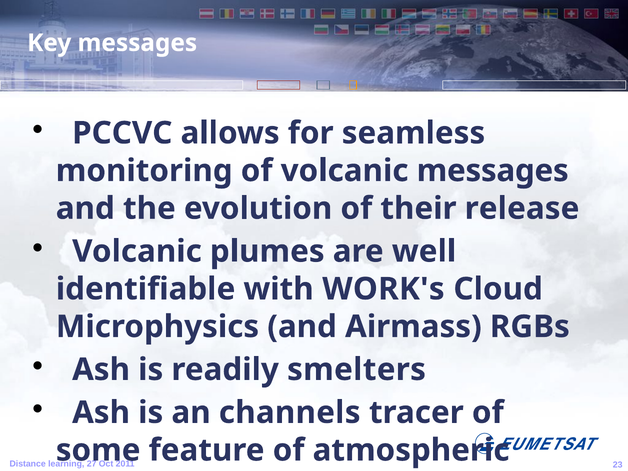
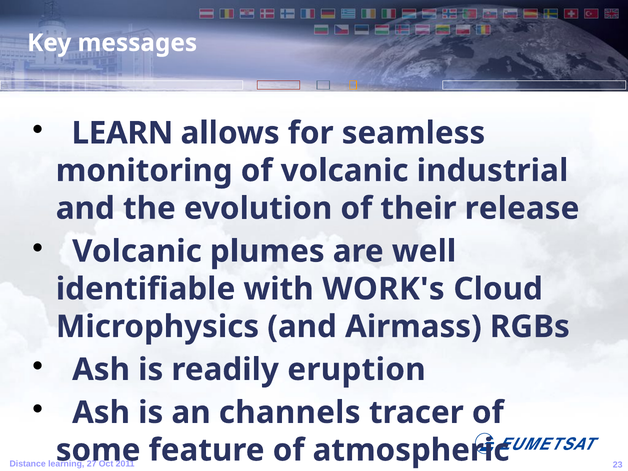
PCCVC: PCCVC -> LEARN (122, 133)
volcanic messages: messages -> industrial (492, 171)
smelters: smelters -> eruption (356, 370)
